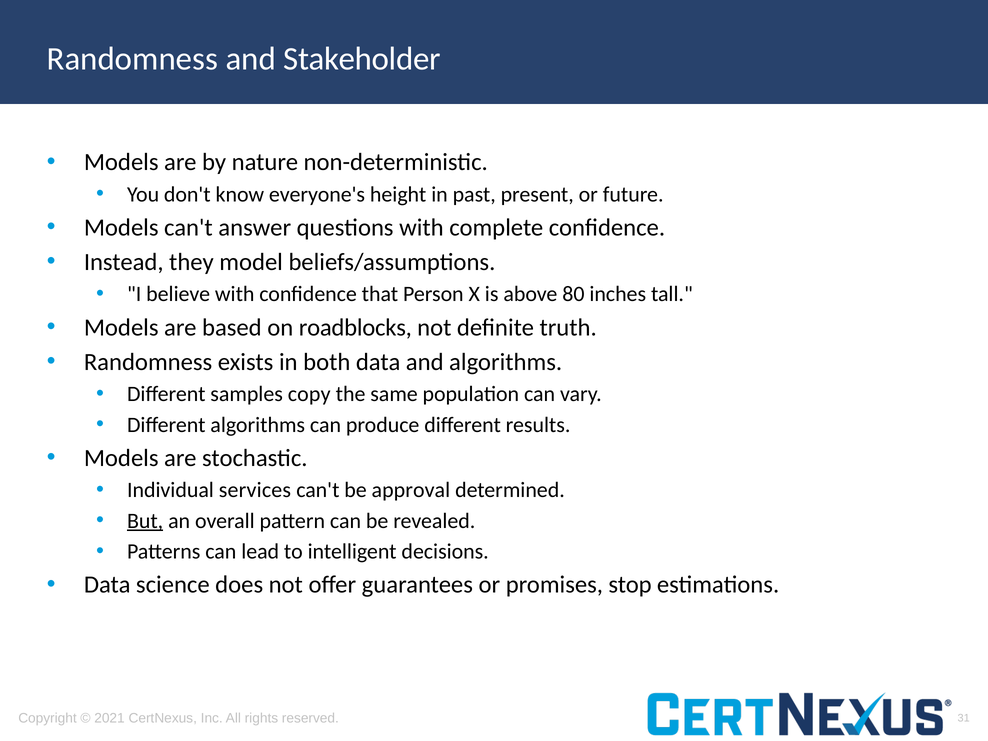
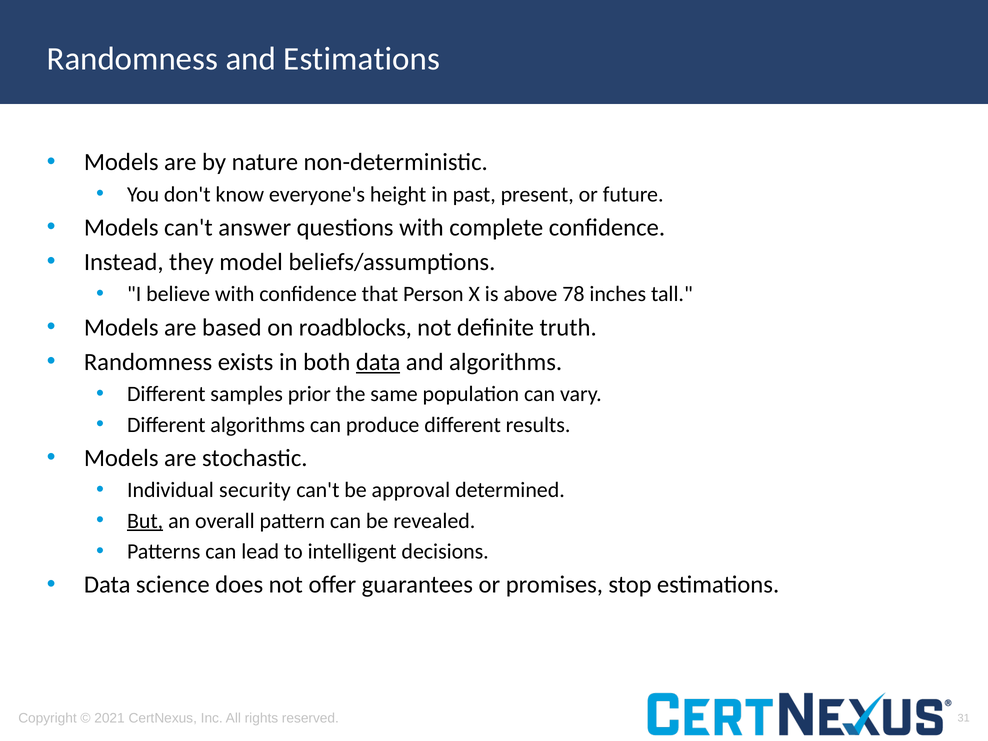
and Stakeholder: Stakeholder -> Estimations (362, 59)
80: 80 -> 78 (573, 294)
data underline: none -> present (378, 362)
copy: copy -> prior (309, 394)
services: services -> security (255, 490)
